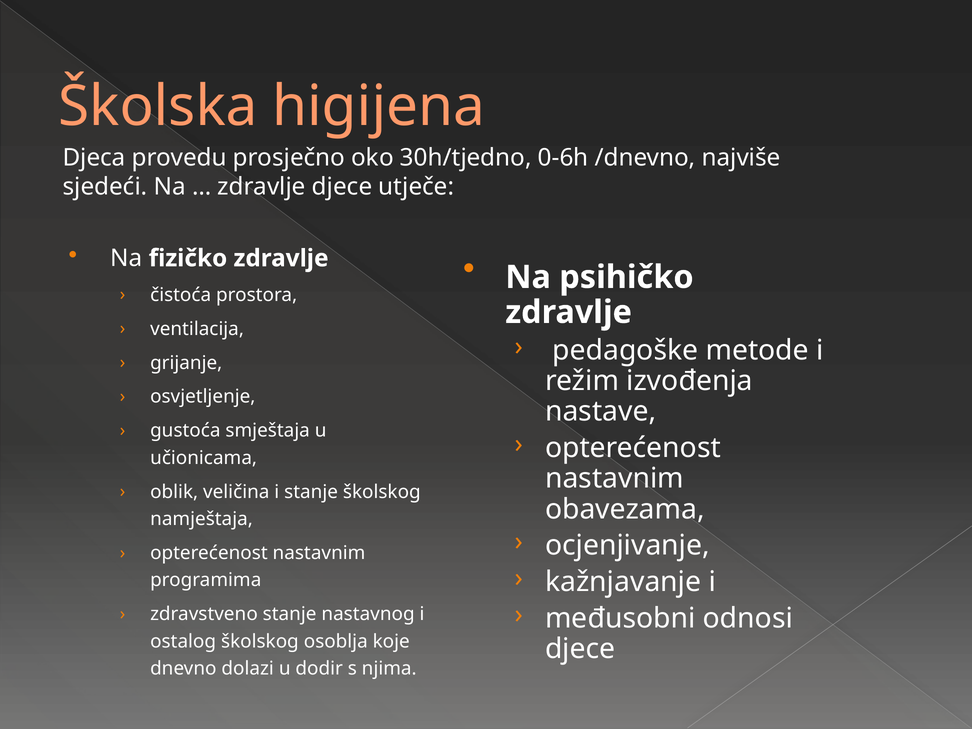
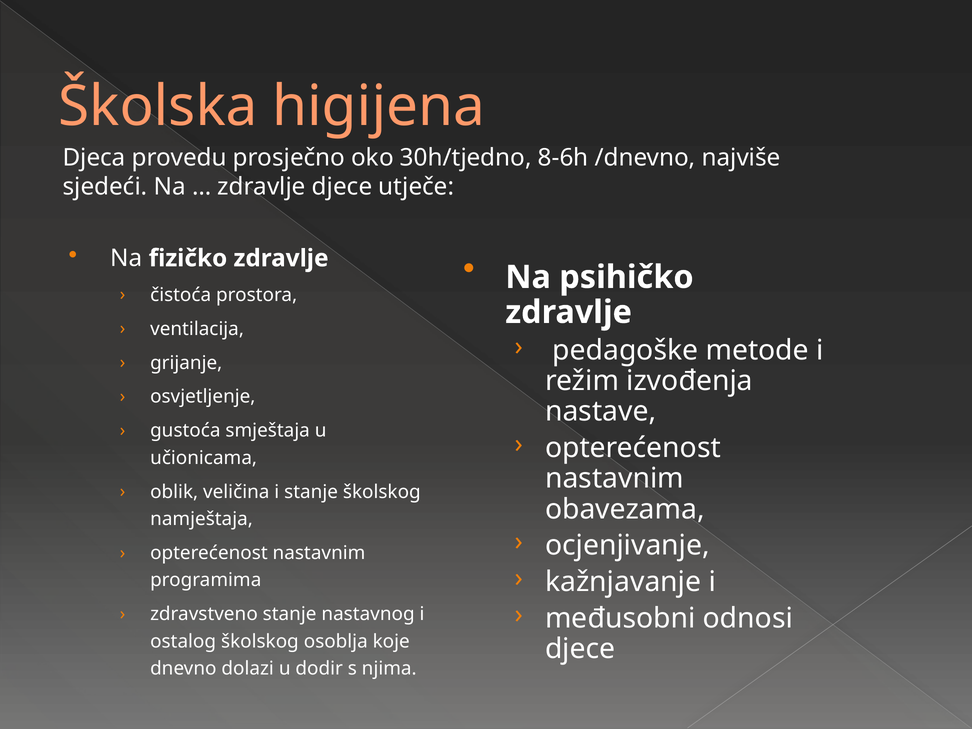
0-6h: 0-6h -> 8-6h (563, 158)
